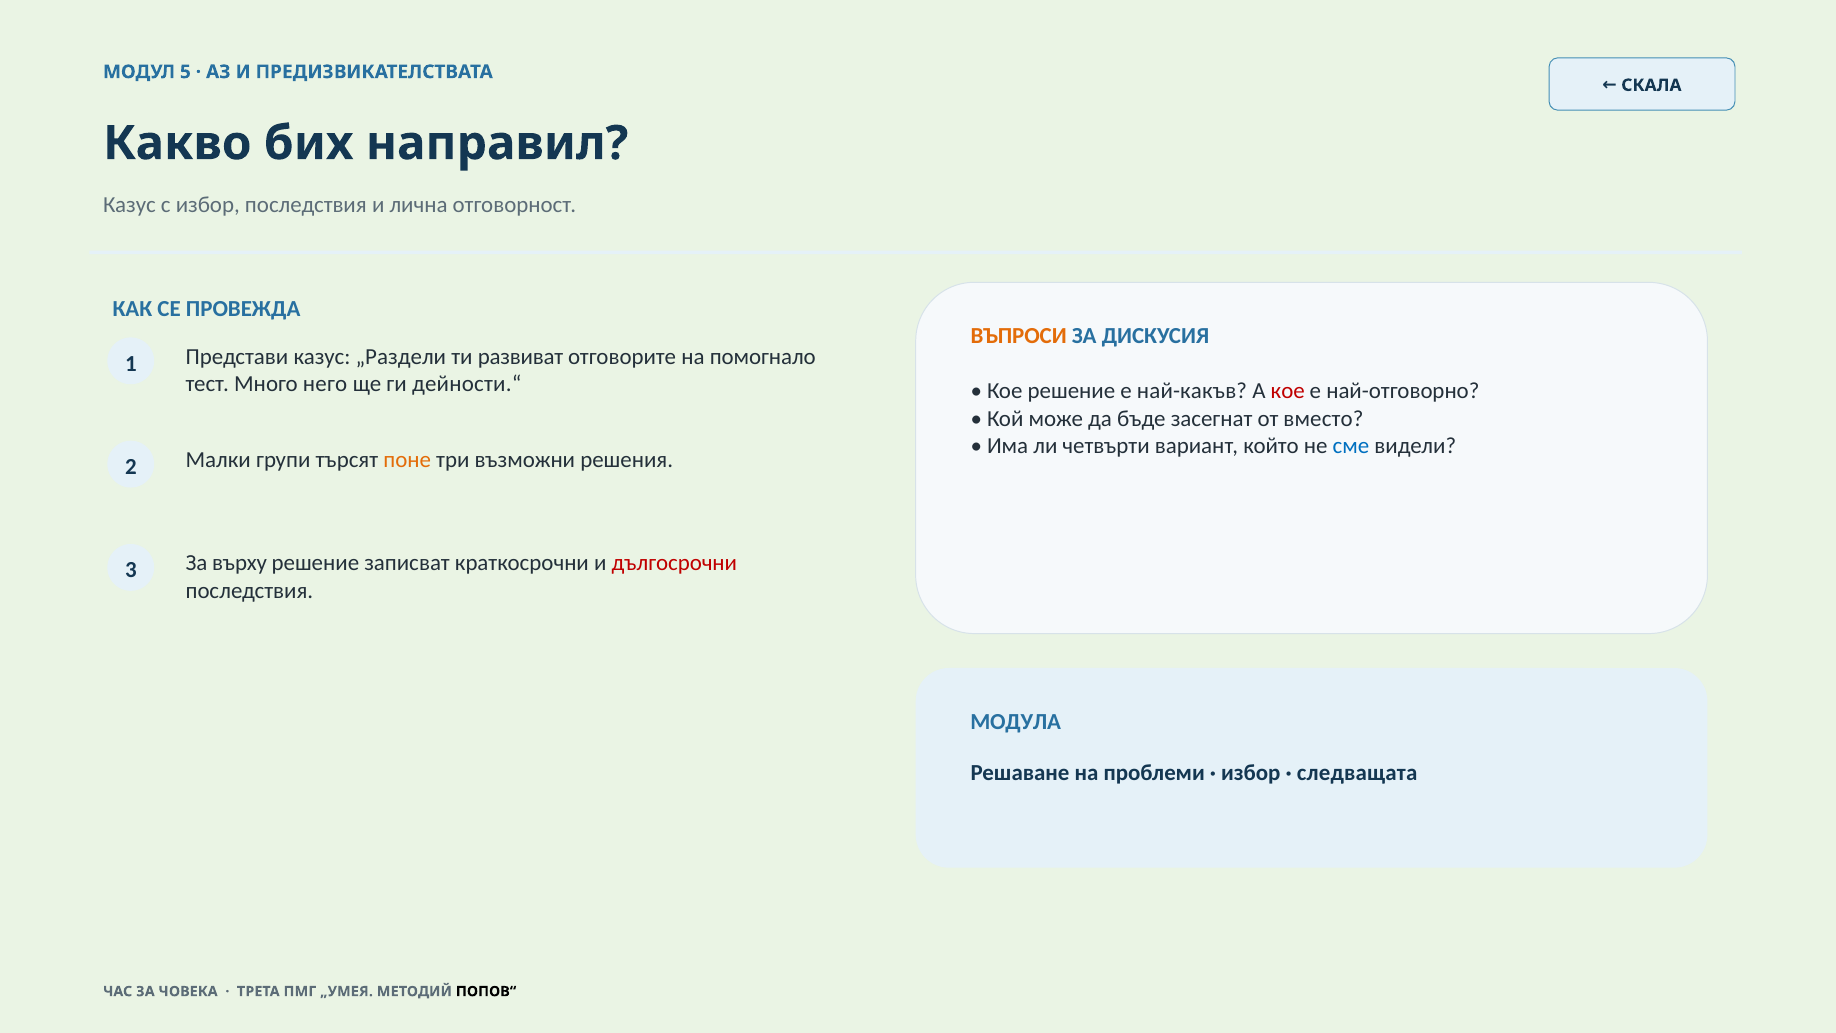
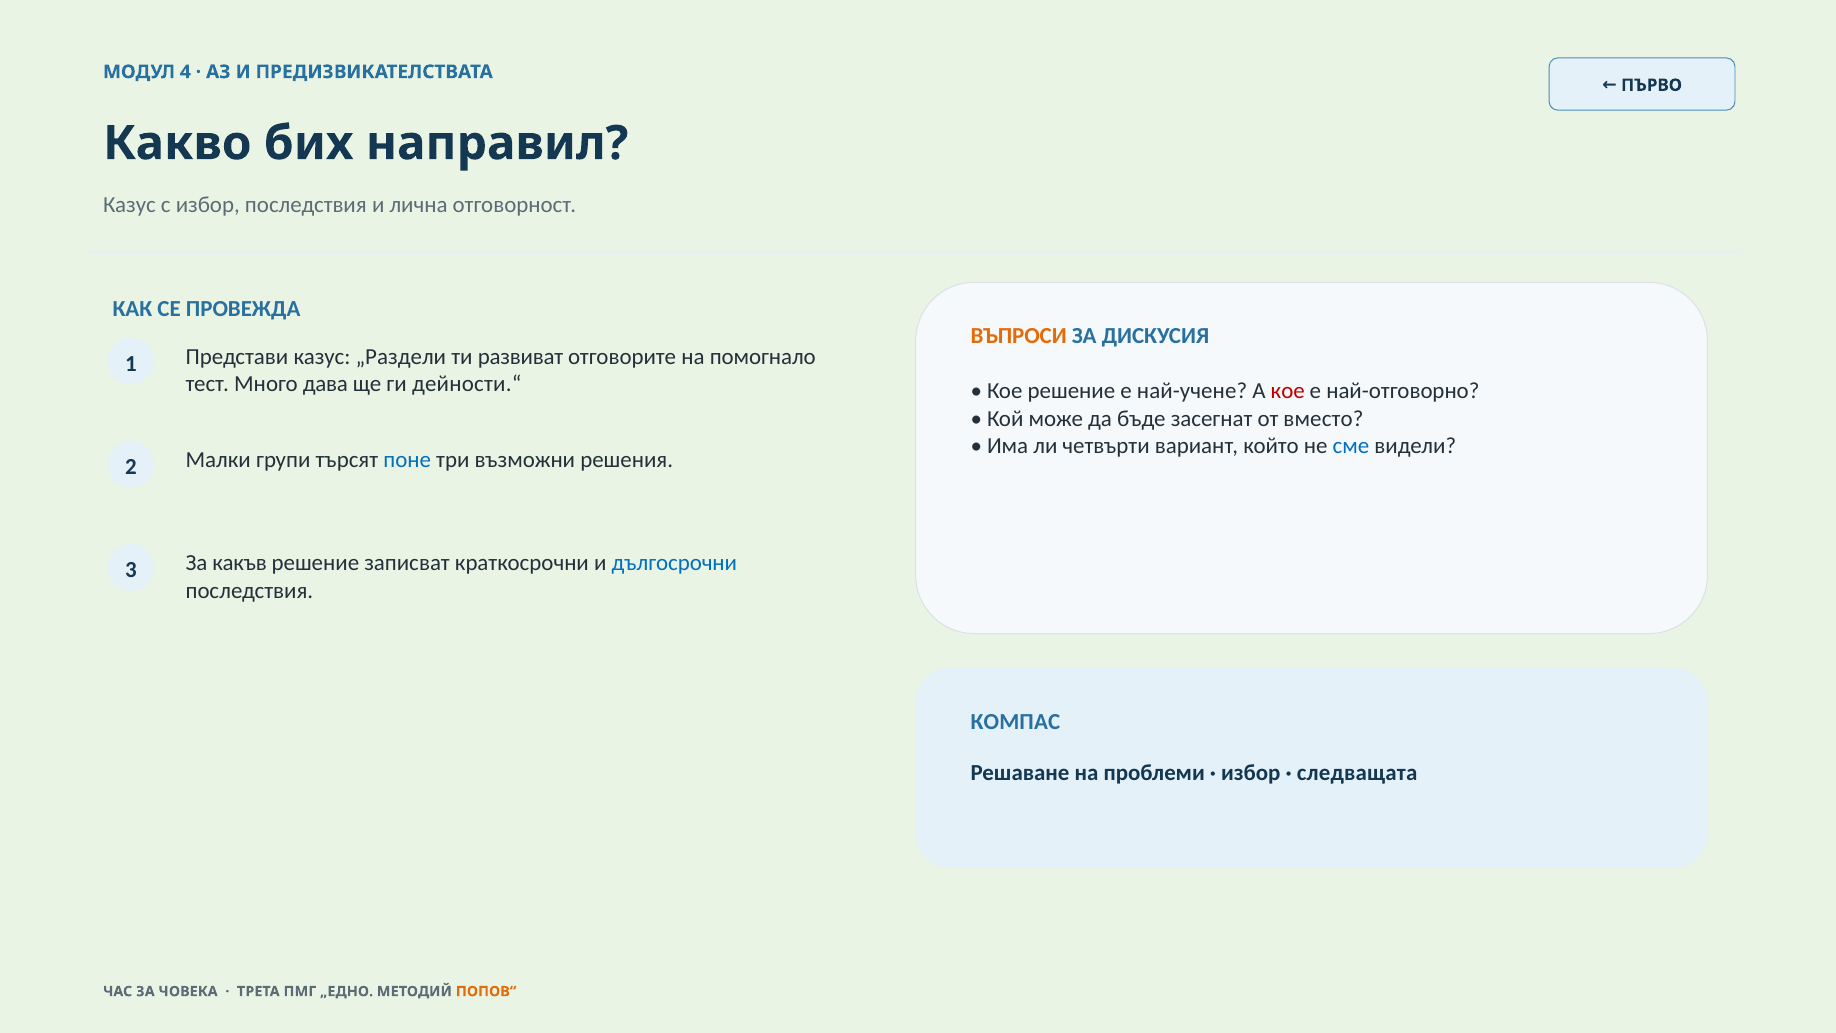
5: 5 -> 4 (185, 72)
СКАЛА: СКАЛА -> ПЪРВО (1652, 85)
него: него -> дава (325, 384)
най-какъв: най-какъв -> най-учене (1192, 391)
поне colour: orange -> blue (407, 460)
върху: върху -> какъв (240, 563)
дългосрочни colour: red -> blue (674, 563)
МОДУЛА: МОДУЛА -> КОМПАС (1015, 722)
„УМЕЯ: „УМЕЯ -> „ЕДНО (347, 991)
ПОПОВ“ colour: black -> orange (486, 991)
